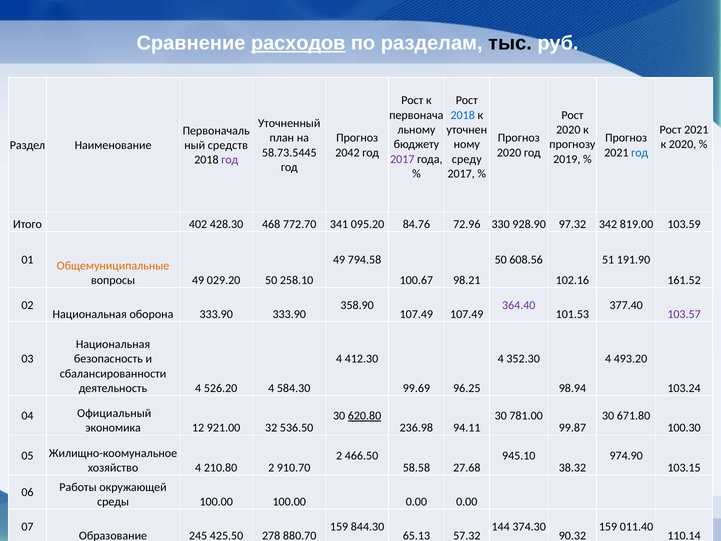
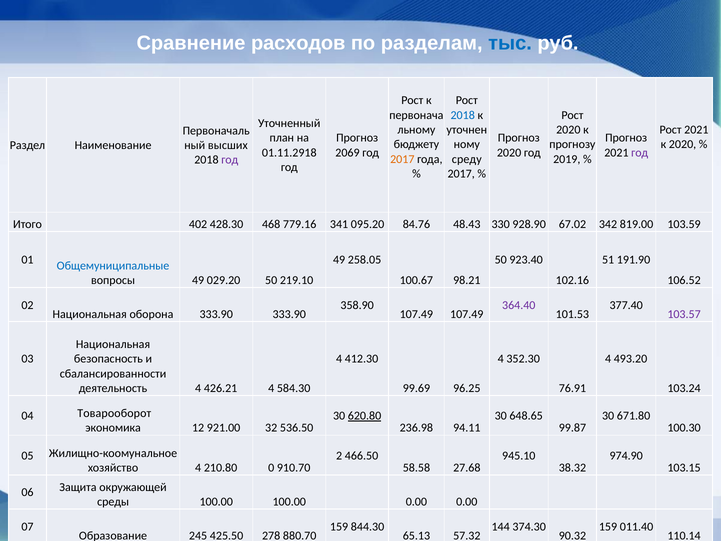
расходов underline: present -> none (298, 43)
тыс colour: black -> blue (510, 43)
средств: средств -> высших (228, 145)
58.73.5445: 58.73.5445 -> 01.11.2918 (289, 153)
2042: 2042 -> 2069 (347, 153)
год colour: blue -> purple (640, 153)
2017 colour: purple -> orange (402, 159)
772.70: 772.70 -> 779.16 (300, 224)
72.96: 72.96 -> 48.43 (467, 224)
97.32: 97.32 -> 67.02 (572, 224)
Общемуниципальные colour: orange -> blue (113, 266)
794.58: 794.58 -> 258.05 (365, 260)
608.56: 608.56 -> 923.40 (526, 260)
258.10: 258.10 -> 219.10 (297, 280)
161.52: 161.52 -> 106.52 (684, 280)
526.20: 526.20 -> 426.21 (221, 388)
98.94: 98.94 -> 76.91 (572, 388)
Официальный: Официальный -> Товарооборот (114, 413)
781.00: 781.00 -> 648.65 (526, 416)
210.80 2: 2 -> 0 (271, 468)
Работы: Работы -> Защита (78, 487)
